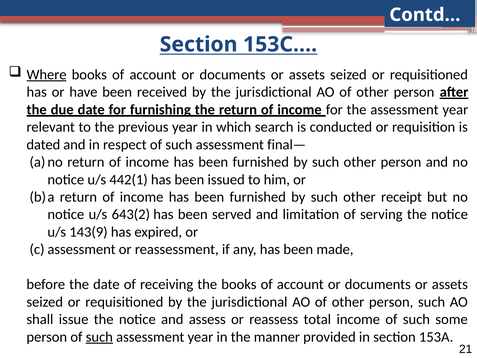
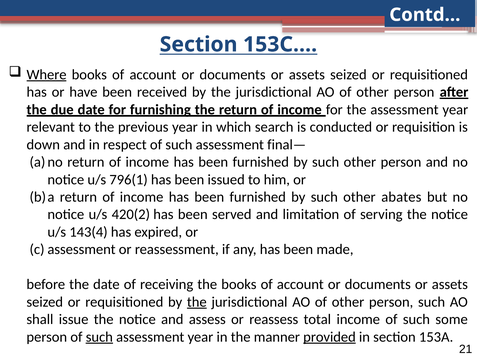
dated: dated -> down (43, 144)
442(1: 442(1 -> 796(1 (129, 179)
receipt: receipt -> abates (401, 197)
643(2: 643(2 -> 420(2 (131, 214)
143(9: 143(9 -> 143(4 (88, 232)
the underline: none -> present (197, 302)
provided underline: none -> present (329, 337)
